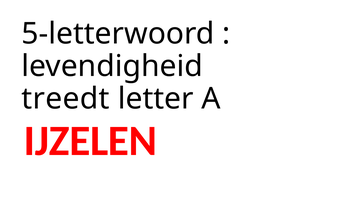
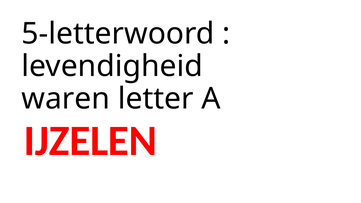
treedt: treedt -> waren (66, 99)
